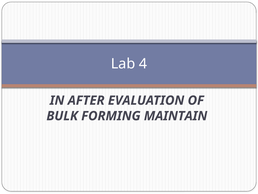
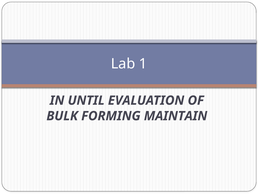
4: 4 -> 1 (143, 64)
AFTER: AFTER -> UNTIL (86, 100)
